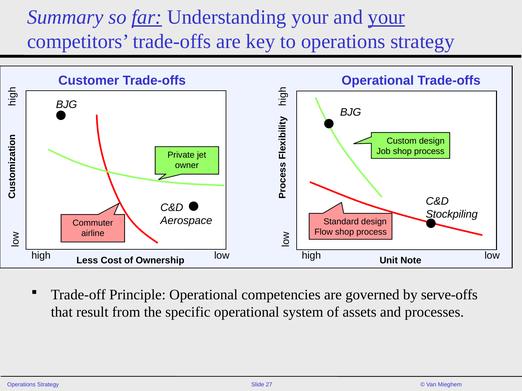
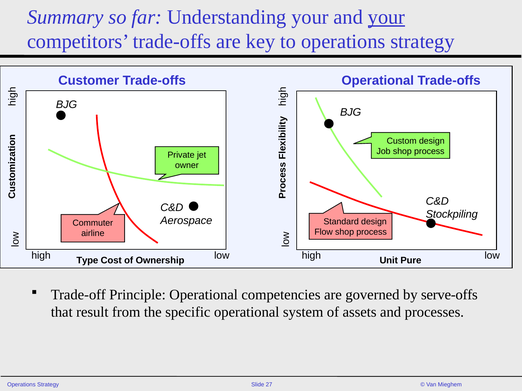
far underline: present -> none (147, 17)
Note: Note -> Pure (411, 261)
Less: Less -> Type (87, 261)
